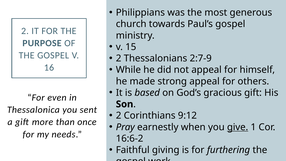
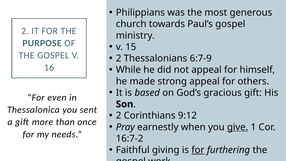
2:7-9: 2:7-9 -> 6:7-9 (201, 58)
16:6-2: 16:6-2 -> 16:7-2 (130, 138)
for underline: none -> present (198, 150)
